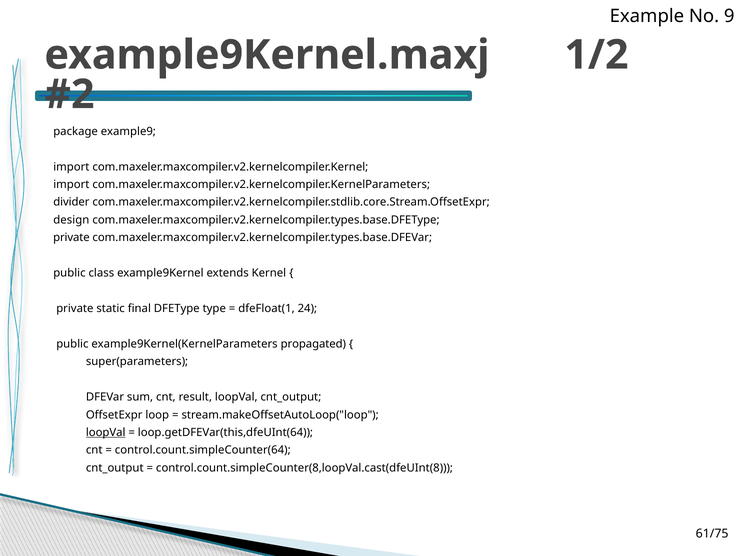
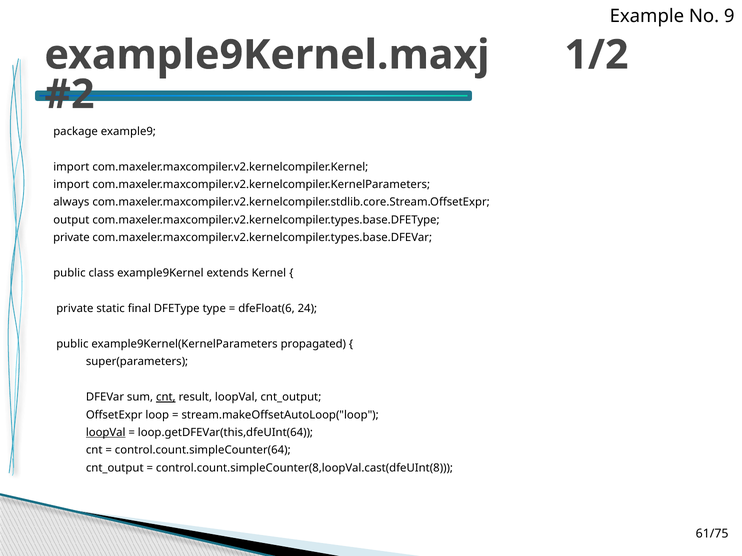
divider: divider -> always (71, 202)
design: design -> output (71, 220)
dfeFloat(1: dfeFloat(1 -> dfeFloat(6 (266, 309)
cnt underline: none -> present (166, 397)
